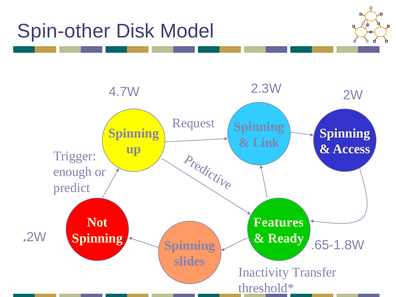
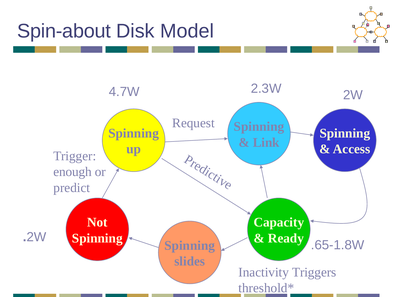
Spin-other: Spin-other -> Spin-about (64, 31)
Features: Features -> Capacity (279, 222)
Transfer: Transfer -> Triggers (314, 272)
